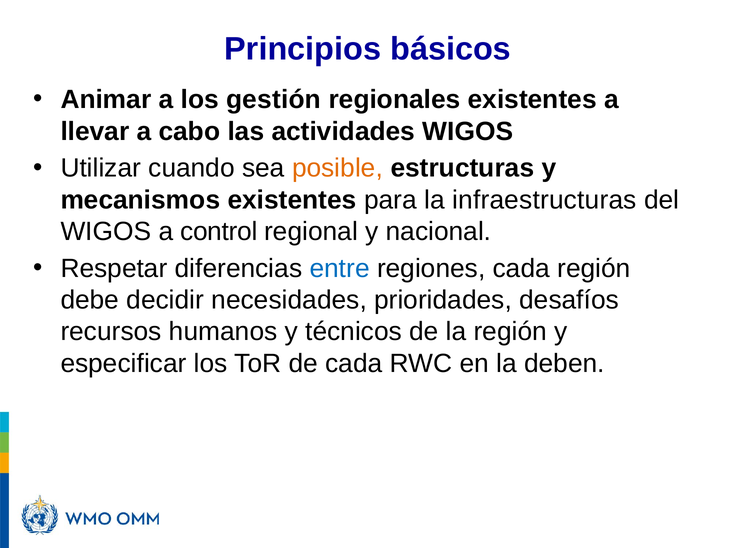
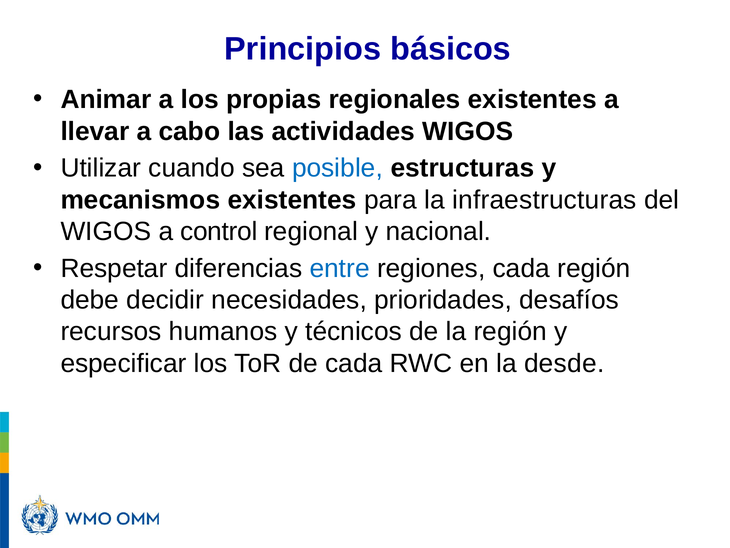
gestión: gestión -> propias (274, 100)
posible colour: orange -> blue (337, 168)
deben: deben -> desde (564, 363)
